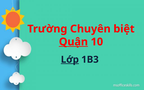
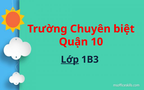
Quận underline: present -> none (73, 42)
